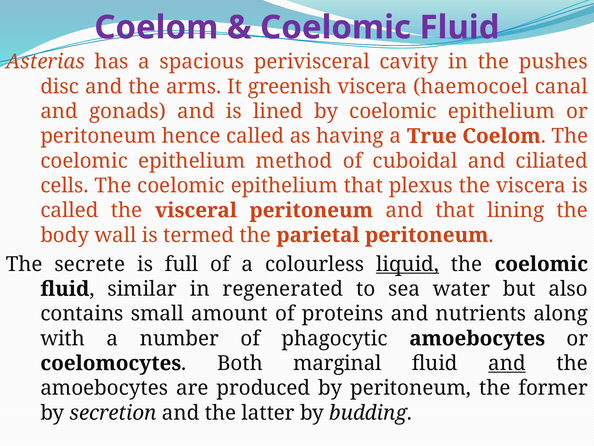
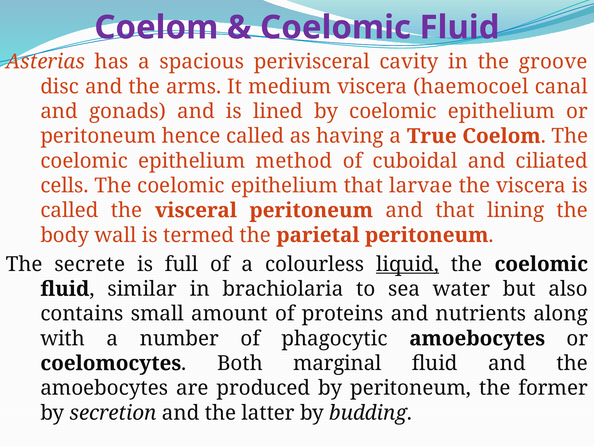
pushes: pushes -> groove (553, 62)
greenish: greenish -> medium (290, 86)
plexus: plexus -> larvae (421, 185)
regenerated: regenerated -> brachiolaria (283, 289)
and underline: present -> none (507, 363)
